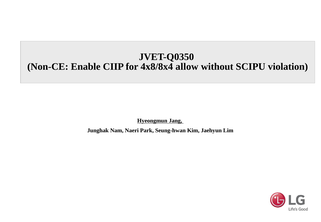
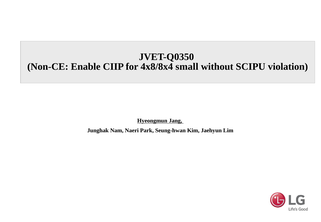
allow: allow -> small (187, 67)
